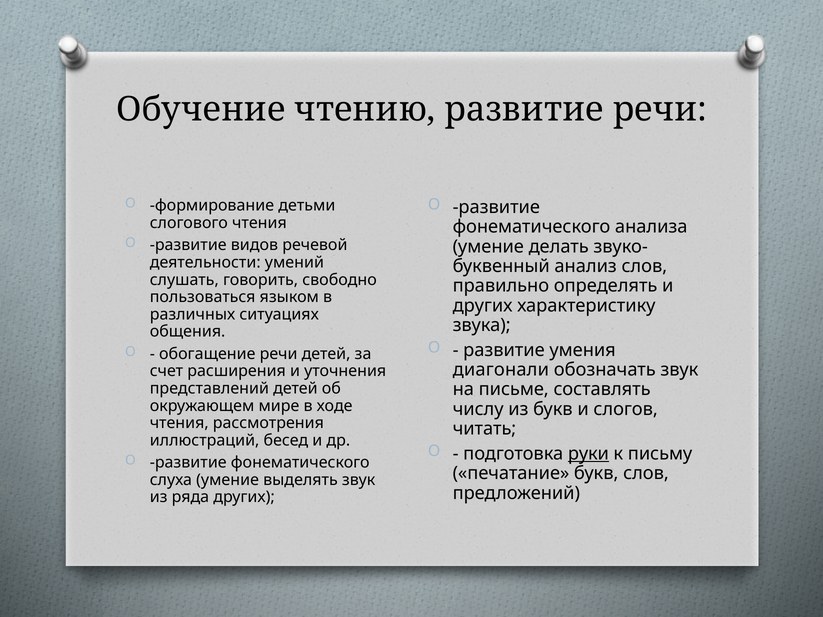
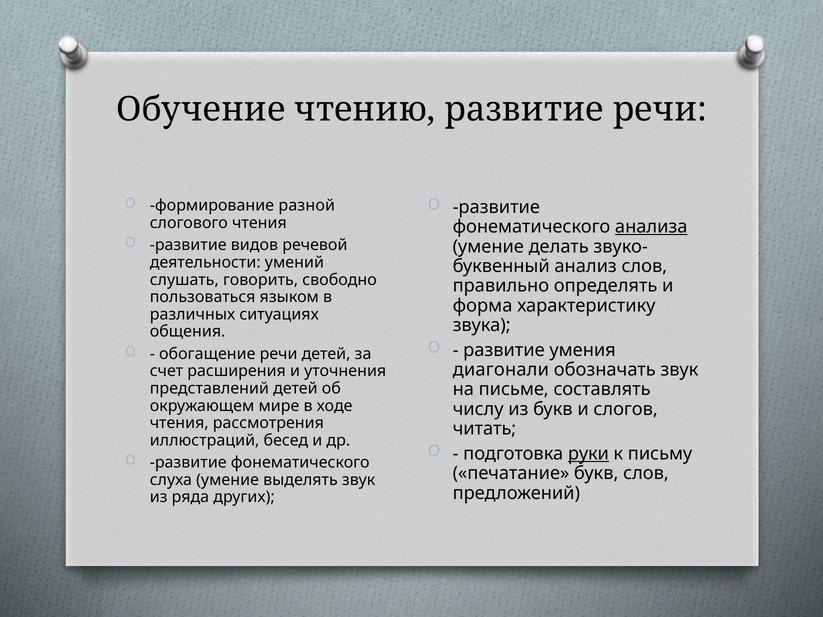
детьми: детьми -> разной (307, 206)
анализа underline: none -> present (651, 227)
других: других -> форма (483, 306)
